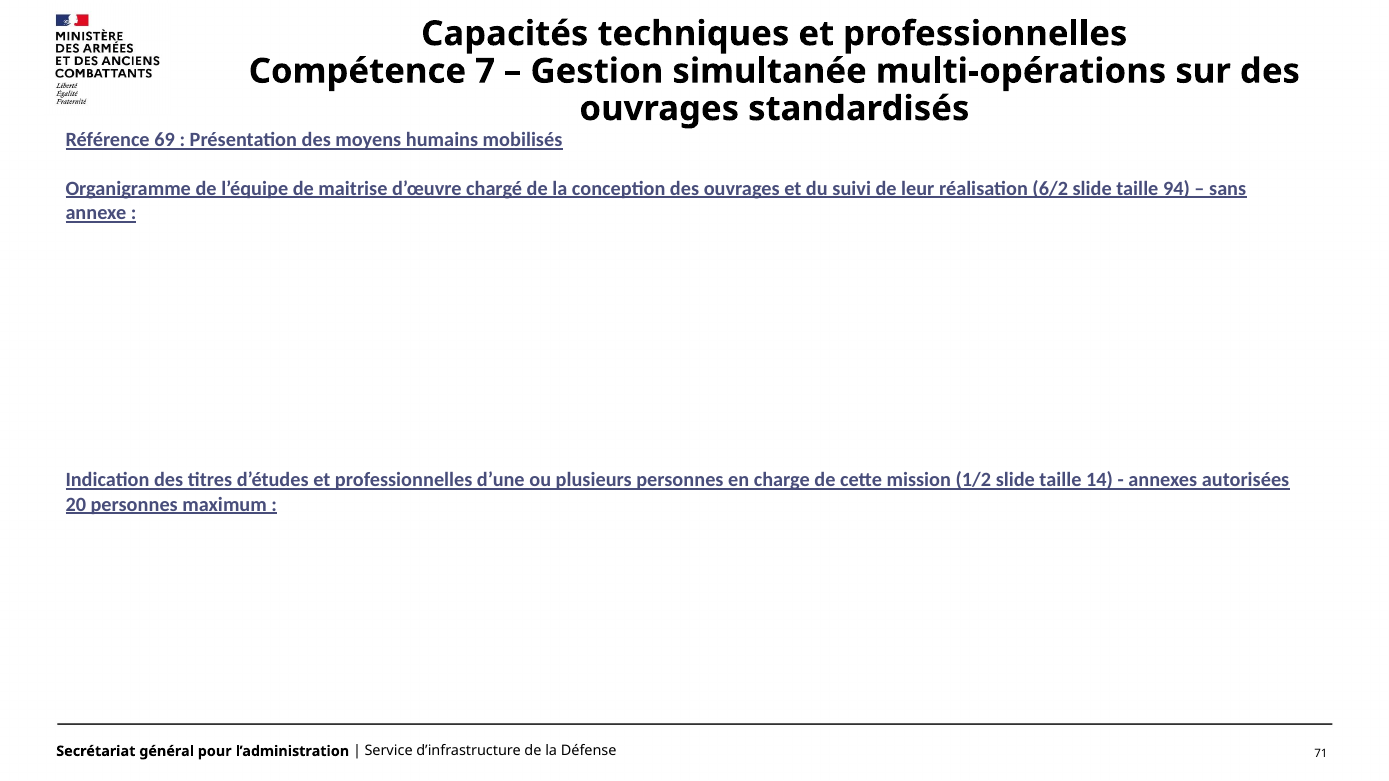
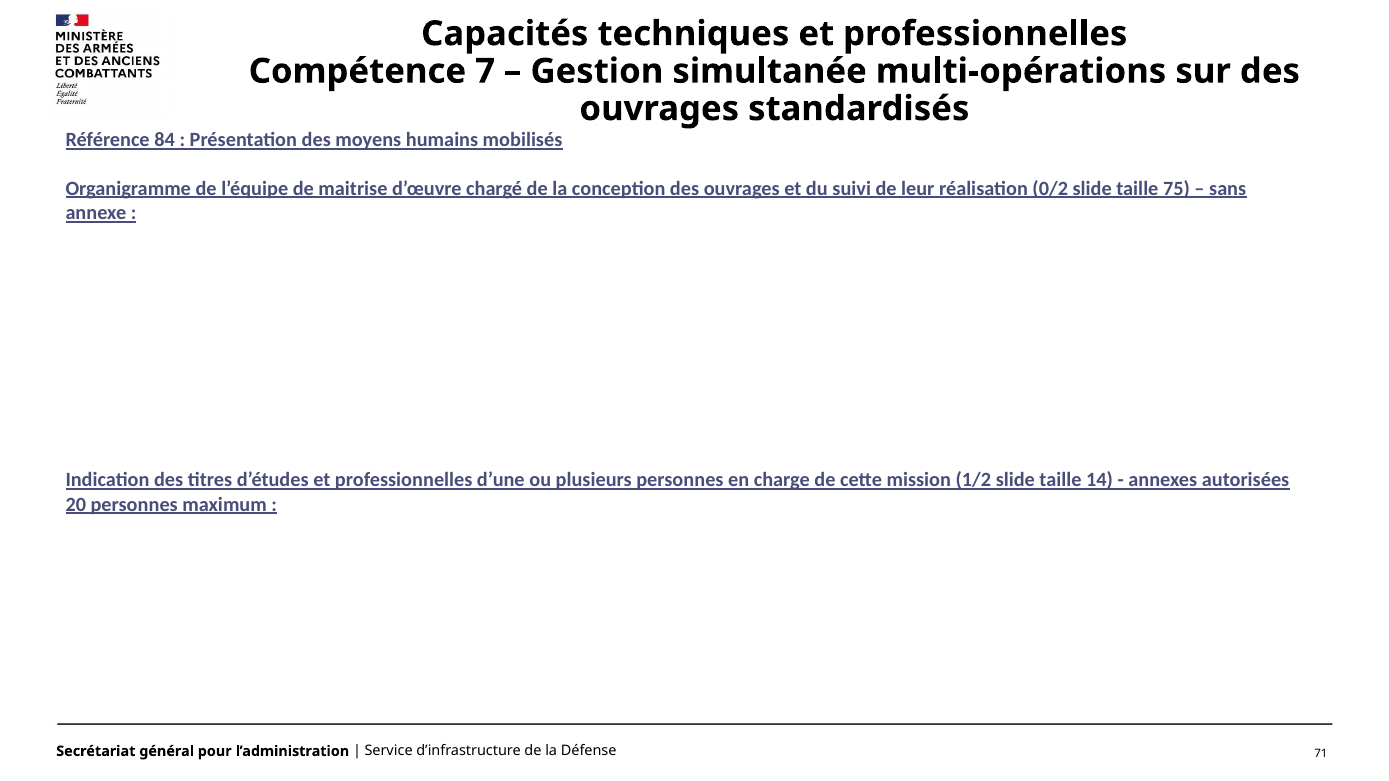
69: 69 -> 84 (165, 140)
6/2: 6/2 -> 0/2 (1050, 188)
94: 94 -> 75 (1176, 188)
